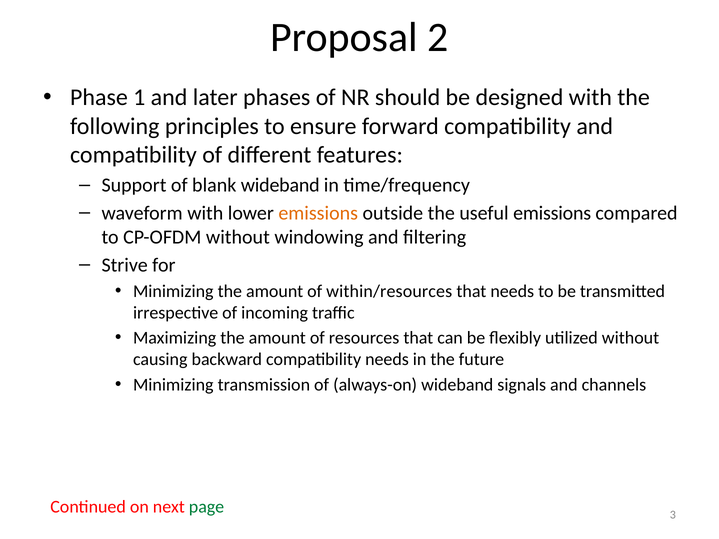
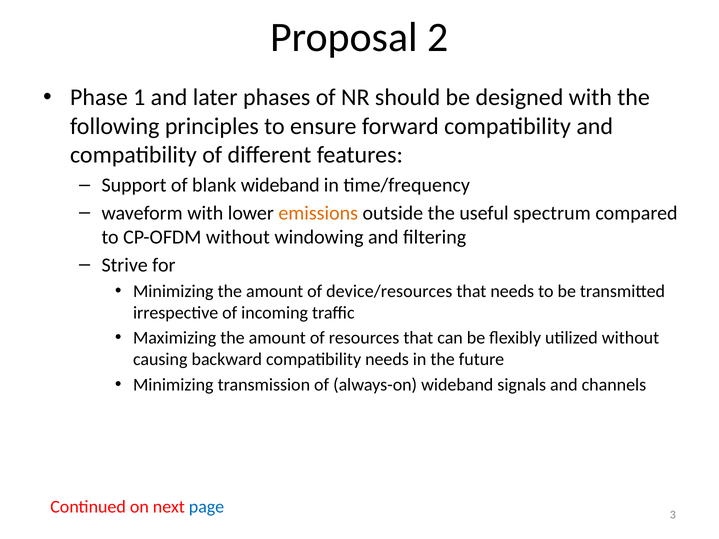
useful emissions: emissions -> spectrum (552, 213)
within/resources: within/resources -> device/resources (389, 291)
page colour: green -> blue (207, 507)
